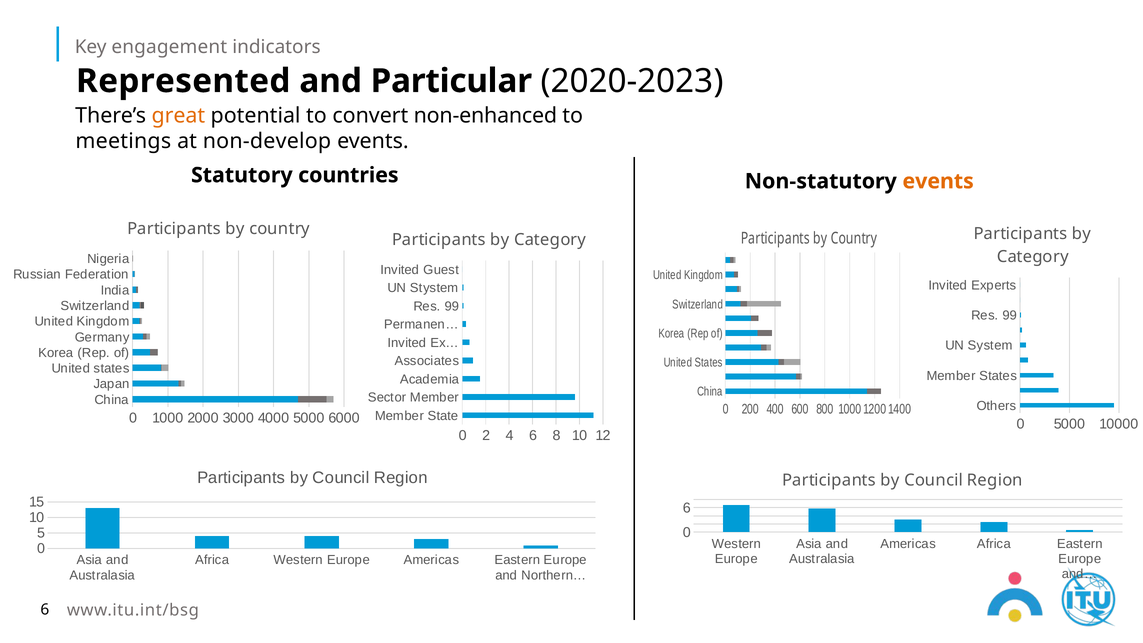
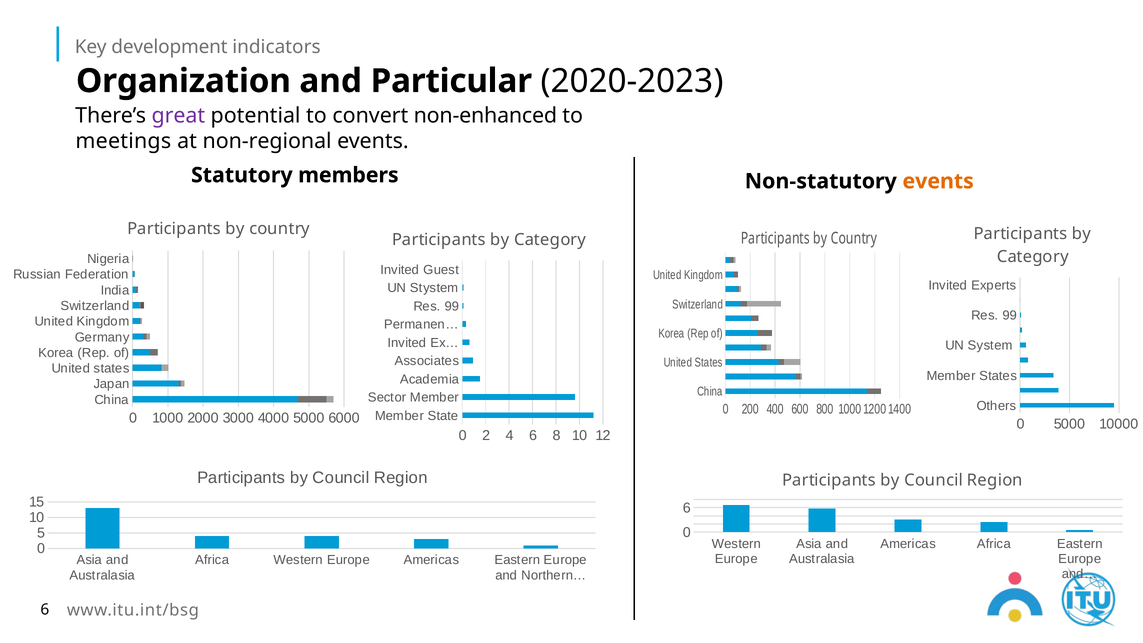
engagement: engagement -> development (169, 47)
Represented: Represented -> Organization (183, 81)
great colour: orange -> purple (178, 115)
non-develop: non-develop -> non-regional (267, 141)
countries: countries -> members (348, 175)
